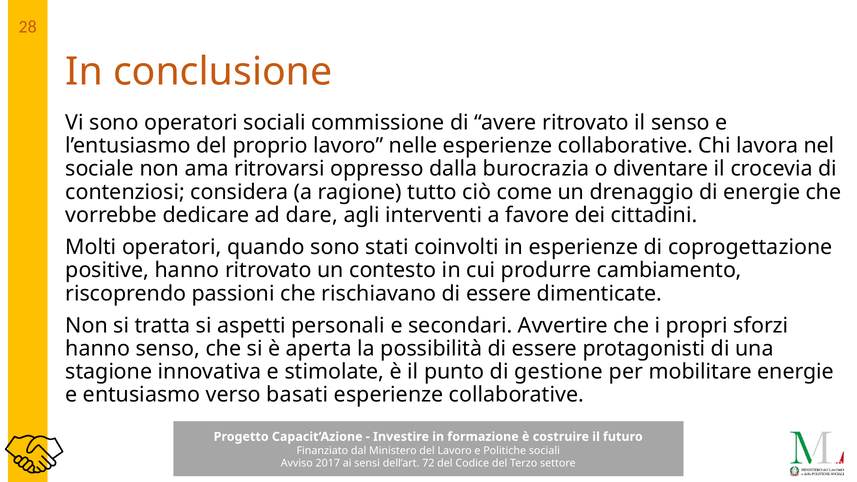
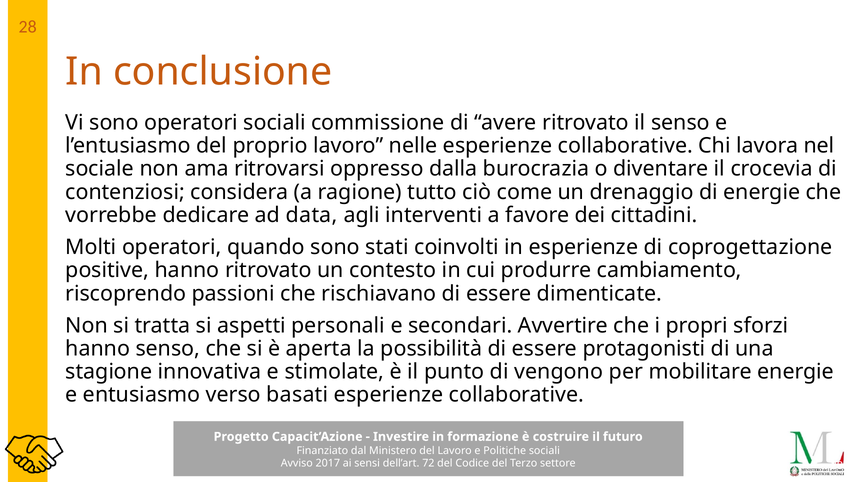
dare: dare -> data (312, 215)
gestione: gestione -> vengono (559, 372)
